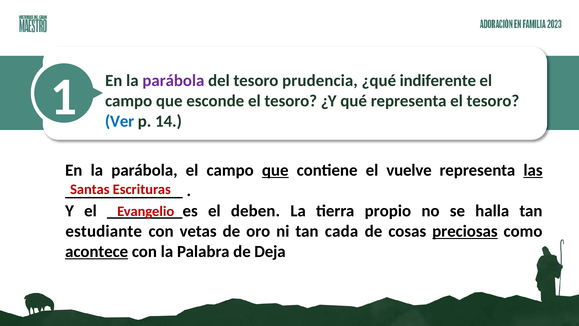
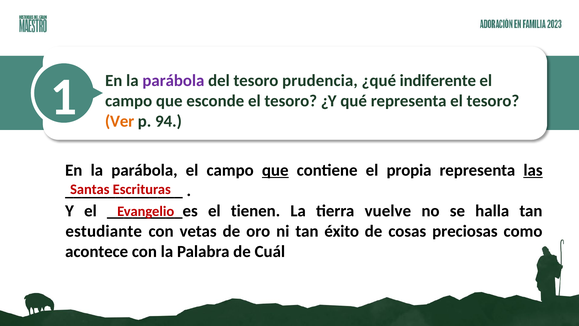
Ver colour: blue -> orange (120, 121)
14: 14 -> 94 (169, 121)
vuelve: vuelve -> propia (409, 170)
deben: deben -> tienen (256, 211)
propio: propio -> vuelve (388, 211)
cada: cada -> éxito (342, 231)
preciosas underline: present -> none (465, 231)
acontece underline: present -> none (97, 251)
Deja: Deja -> Cuál (270, 251)
